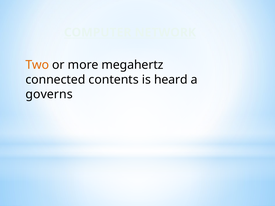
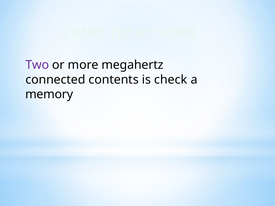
Two colour: orange -> purple (37, 65)
heard: heard -> check (171, 80)
governs: governs -> memory (49, 94)
